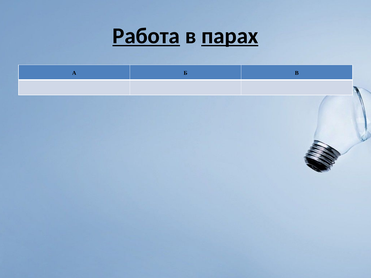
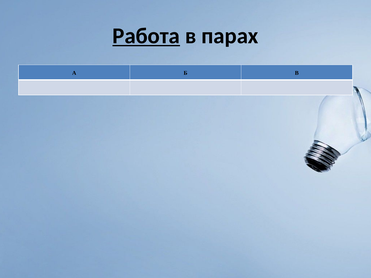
парах underline: present -> none (230, 36)
